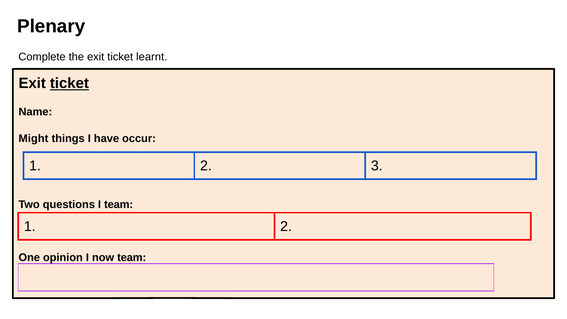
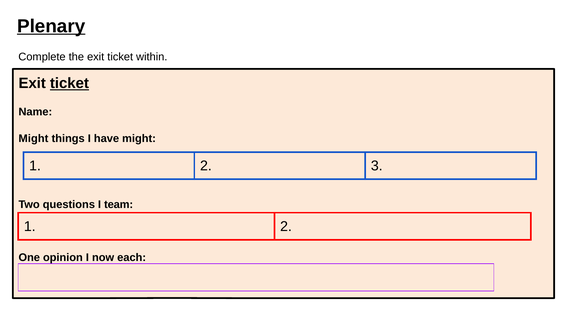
Plenary underline: none -> present (51, 26)
learnt: learnt -> within (152, 57)
have occur: occur -> might (139, 138)
now team: team -> each (132, 258)
